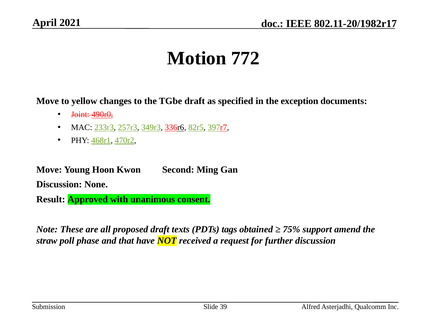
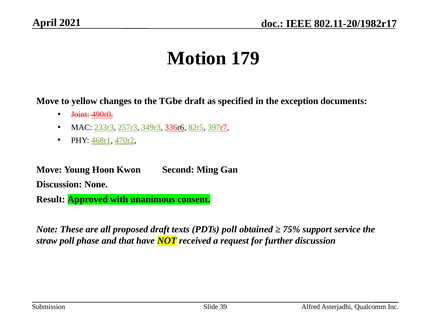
772: 772 -> 179 (245, 58)
PDTs tags: tags -> poll (229, 229)
amend: amend -> service (347, 229)
